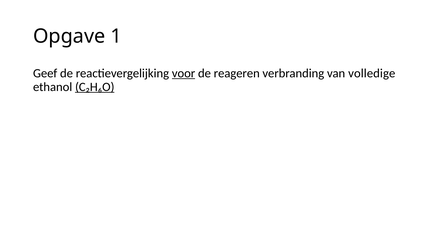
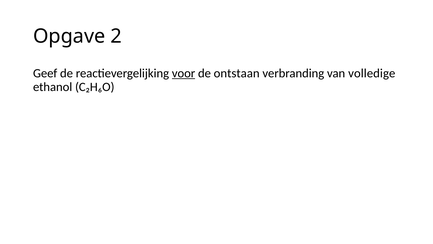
1: 1 -> 2 (116, 36)
reageren: reageren -> ontstaan (237, 73)
C₂H₆O underline: present -> none (95, 87)
